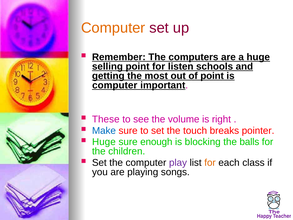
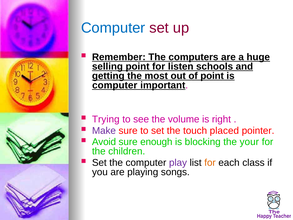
Computer colour: orange -> blue (113, 28)
These: These -> Trying (106, 119)
Make colour: blue -> purple (104, 130)
breaks: breaks -> placed (224, 130)
Huge: Huge -> Avoid (104, 142)
balls: balls -> your (249, 142)
